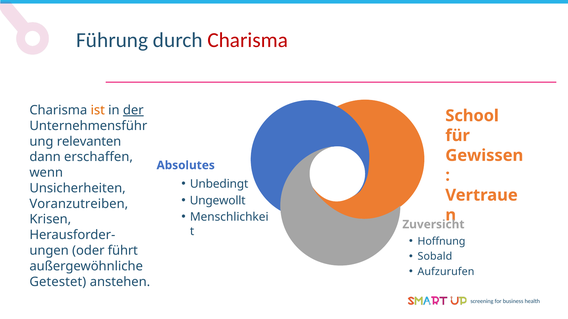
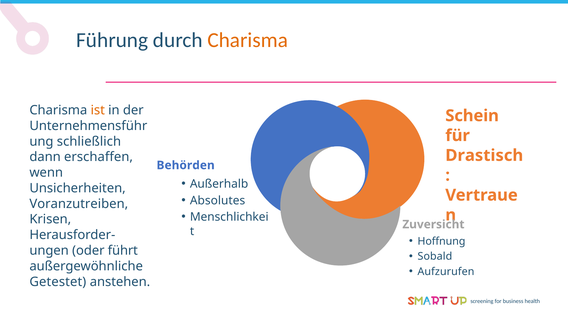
Charisma colour: red -> orange (248, 40)
der underline: present -> none (133, 110)
School: School -> Schein (472, 116)
relevanten: relevanten -> schließlich (89, 142)
Gewissen: Gewissen -> Drastisch (484, 156)
Absolutes: Absolutes -> Behörden (186, 166)
Unbedingt: Unbedingt -> Außerhalb (219, 184)
Ungewollt: Ungewollt -> Absolutes (218, 201)
